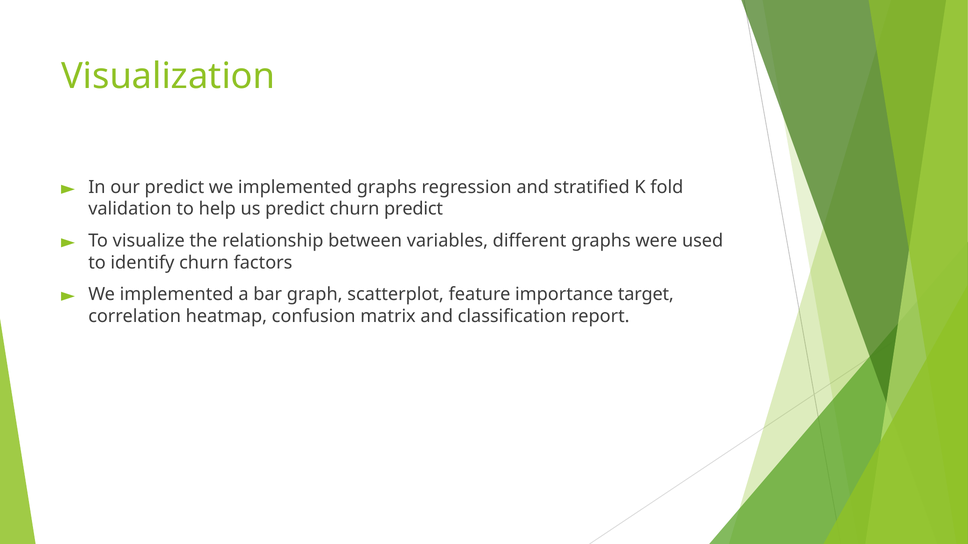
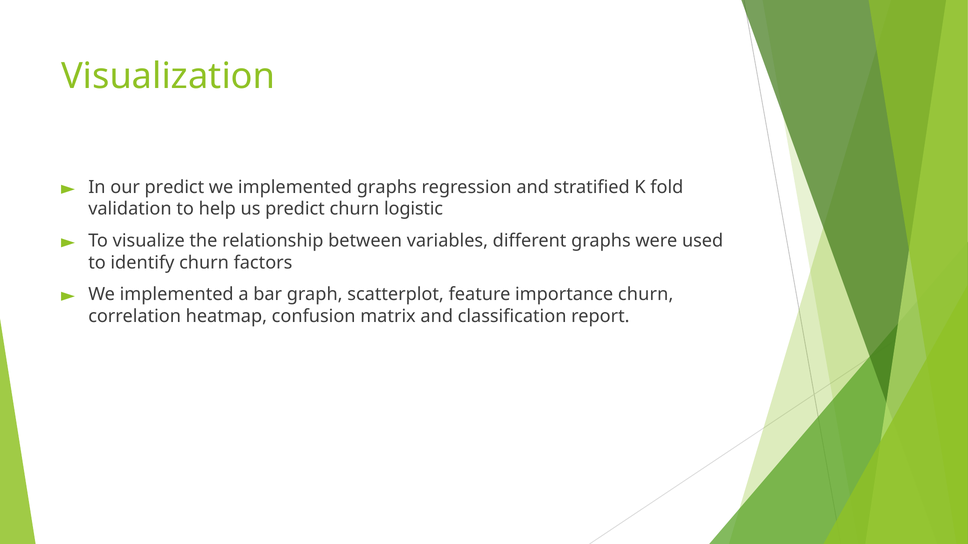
churn predict: predict -> logistic (414, 209)
importance target: target -> churn (646, 295)
